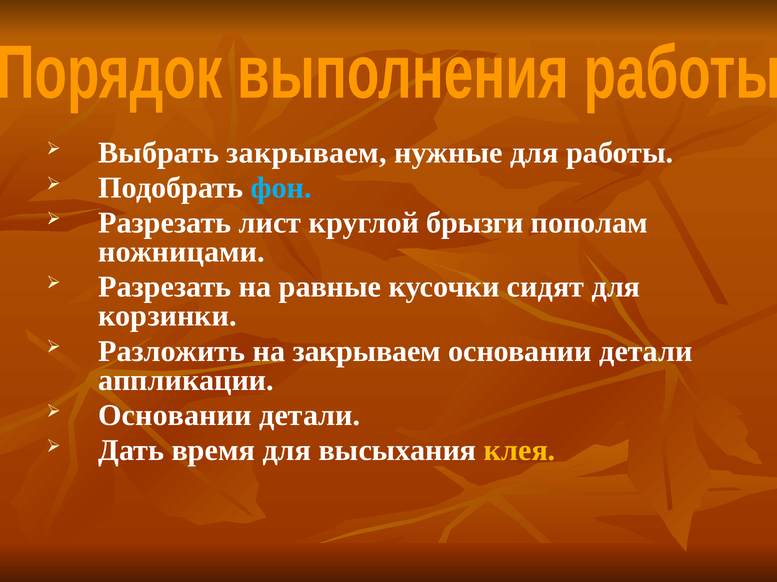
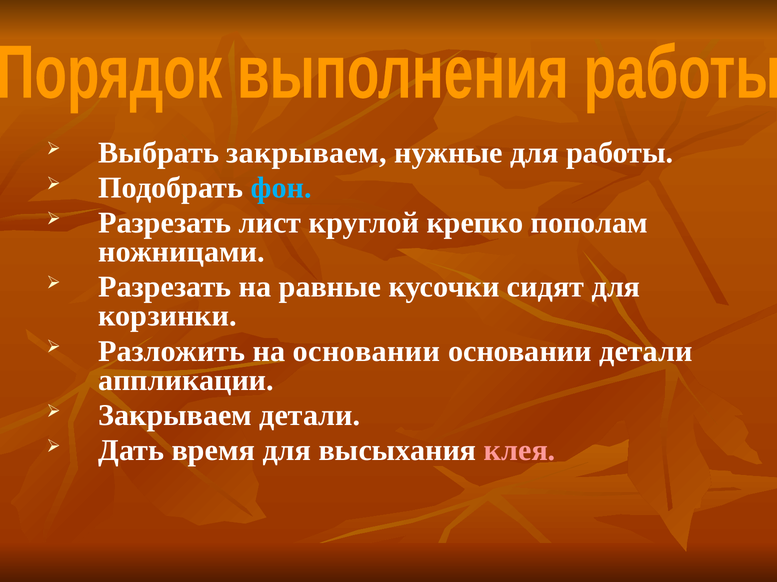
брызги: брызги -> крепко (475, 223)
на закрываем: закрываем -> основании (366, 352)
Основании: Основании -> Закрываем (175, 416)
клея colour: yellow -> pink (520, 451)
